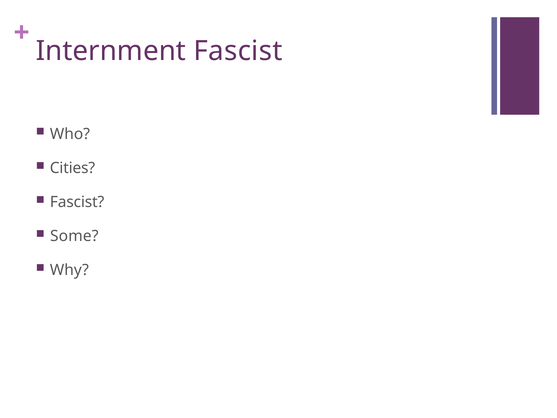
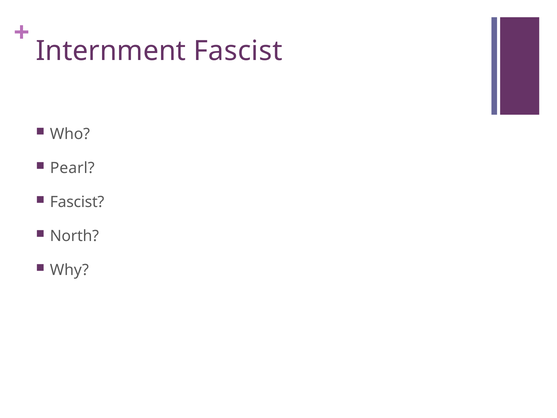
Cities: Cities -> Pearl (72, 168)
Some: Some -> North (74, 236)
